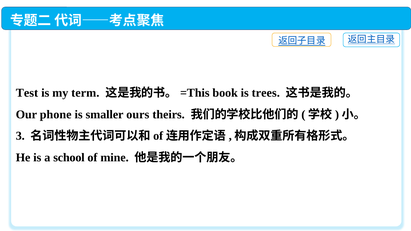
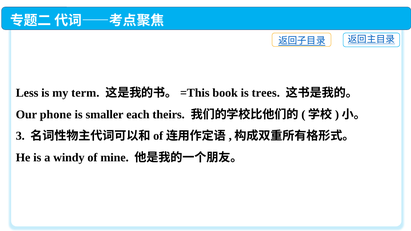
Test: Test -> Less (27, 93)
ours: ours -> each (138, 114)
school: school -> windy (69, 158)
